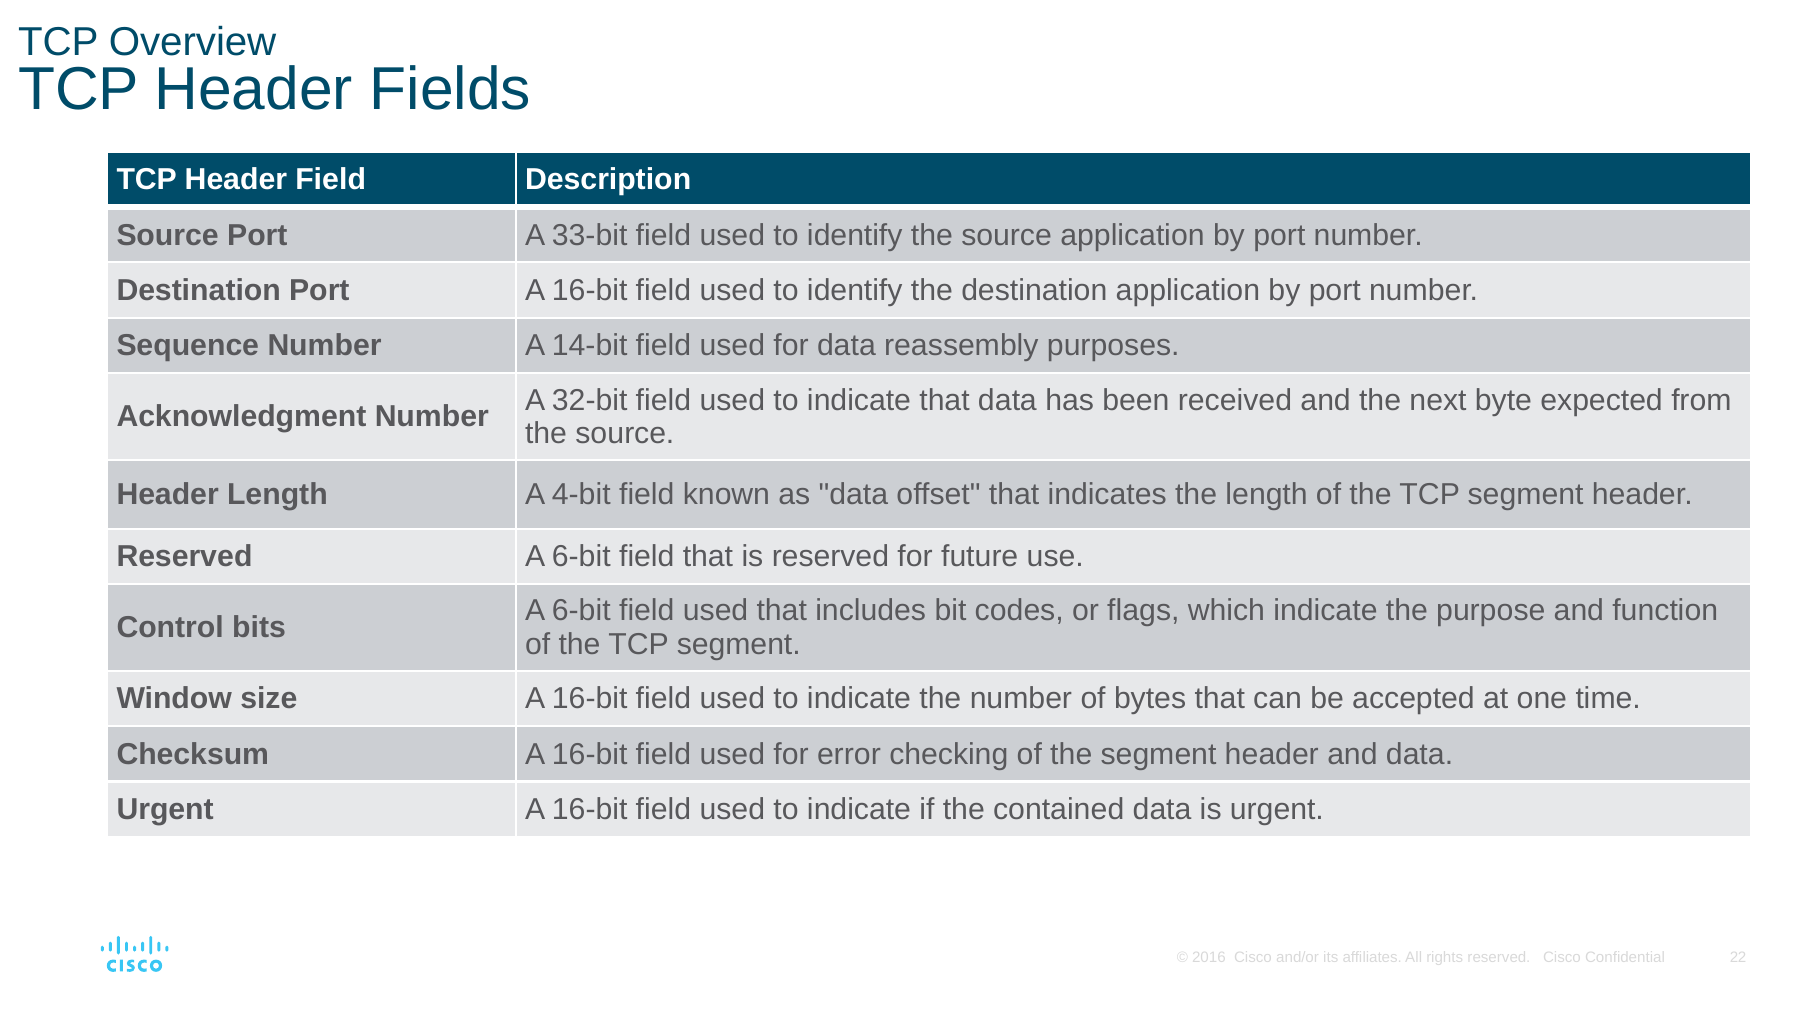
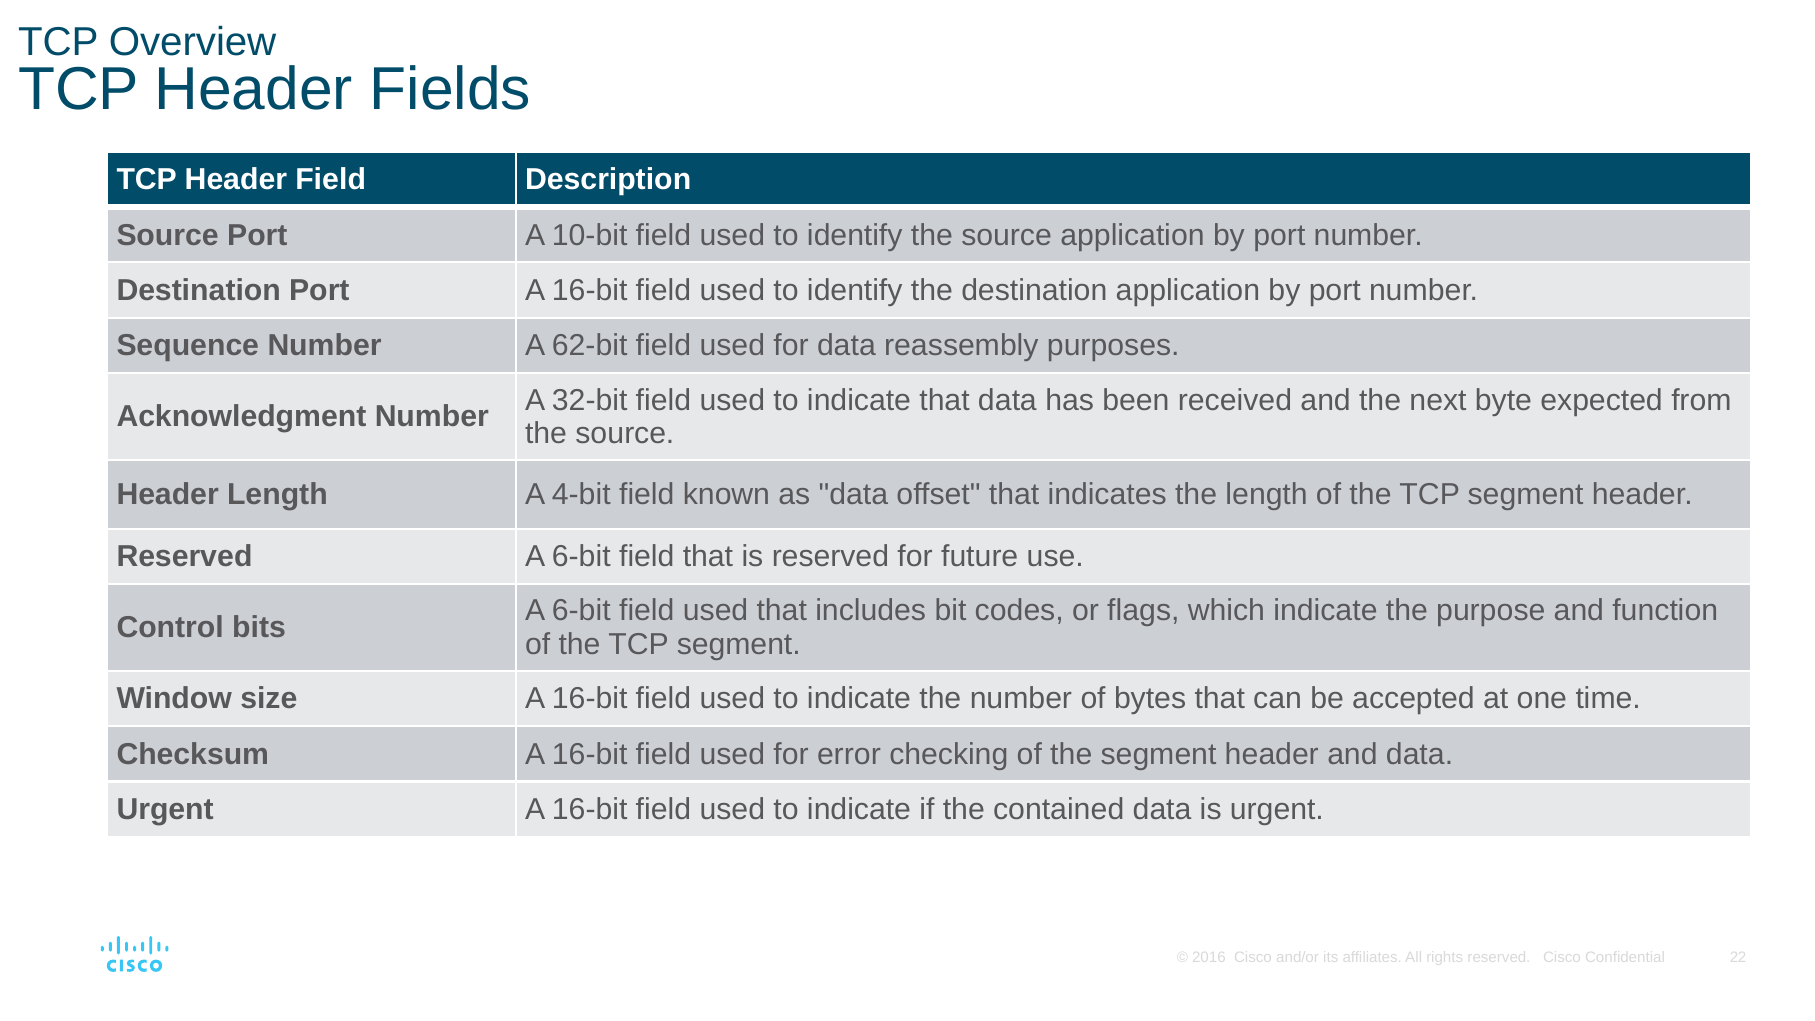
33-bit: 33-bit -> 10-bit (590, 235)
14-bit: 14-bit -> 62-bit (590, 346)
